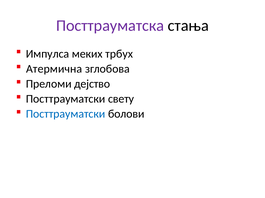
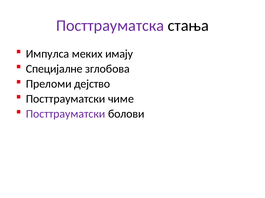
трбух: трбух -> имају (119, 54)
Атермична: Атермична -> Специјалне (54, 69)
свету: свету -> чиме (121, 99)
Посттрауматски colour: blue -> purple (66, 114)
